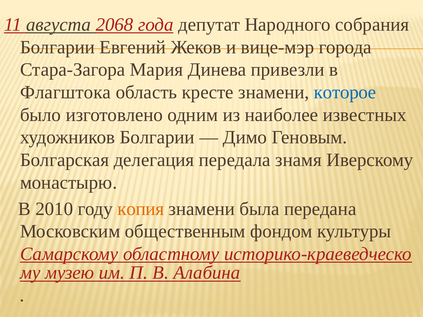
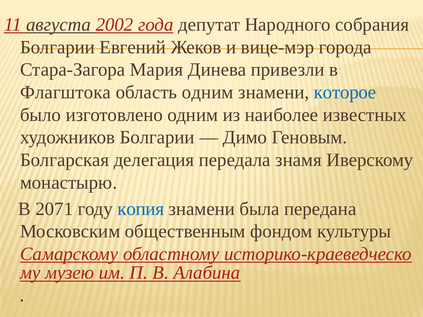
2068: 2068 -> 2002 (115, 25)
область кресте: кресте -> одним (208, 92)
2010: 2010 -> 2071 (54, 209)
копия colour: orange -> blue (141, 209)
